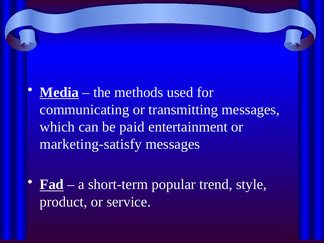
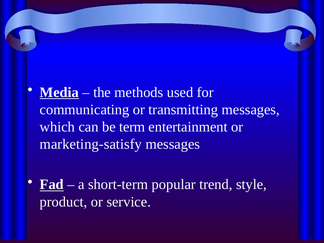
paid: paid -> term (132, 127)
